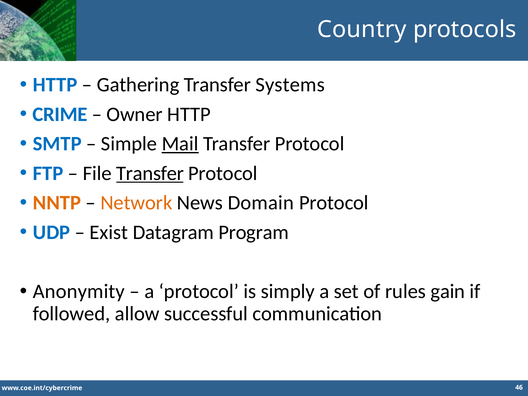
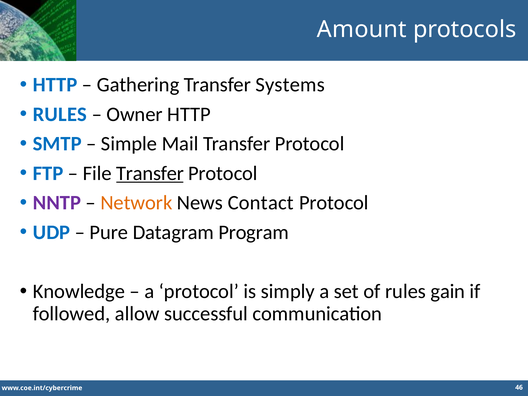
Country: Country -> Amount (362, 29)
CRIME: CRIME -> RULES (60, 114)
Mail underline: present -> none (180, 144)
NNTP colour: orange -> purple (57, 203)
Domain: Domain -> Contact (261, 203)
Exist: Exist -> Pure (109, 232)
Anonymity: Anonymity -> Knowledge (79, 291)
